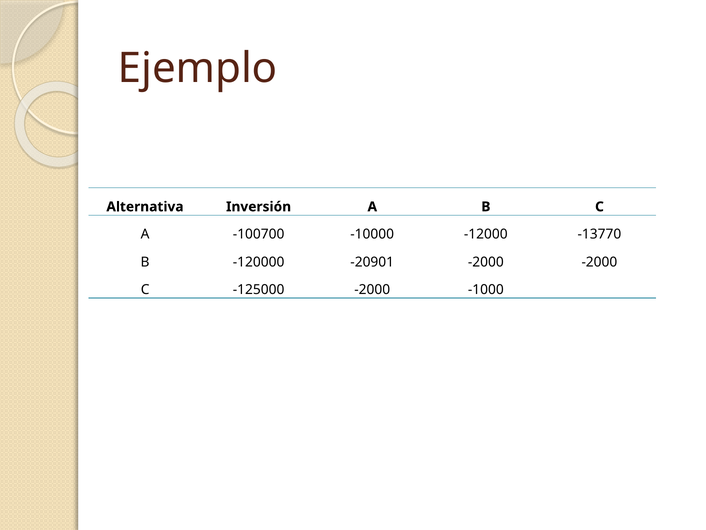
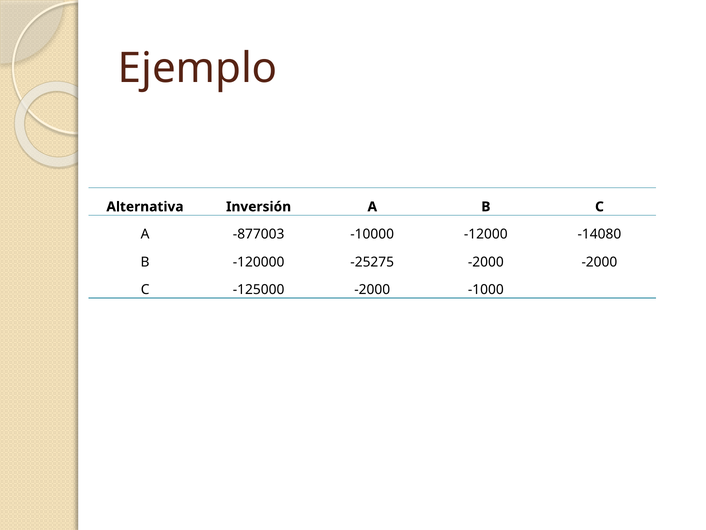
-100700: -100700 -> -877003 (259, 234)
-13770: -13770 -> -14080 (599, 234)
-20901: -20901 -> -25275 (372, 262)
